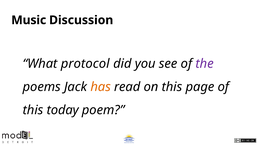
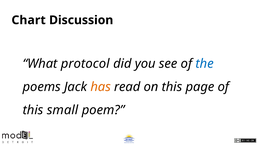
Music: Music -> Chart (29, 20)
the colour: purple -> blue (205, 64)
today: today -> small (63, 110)
